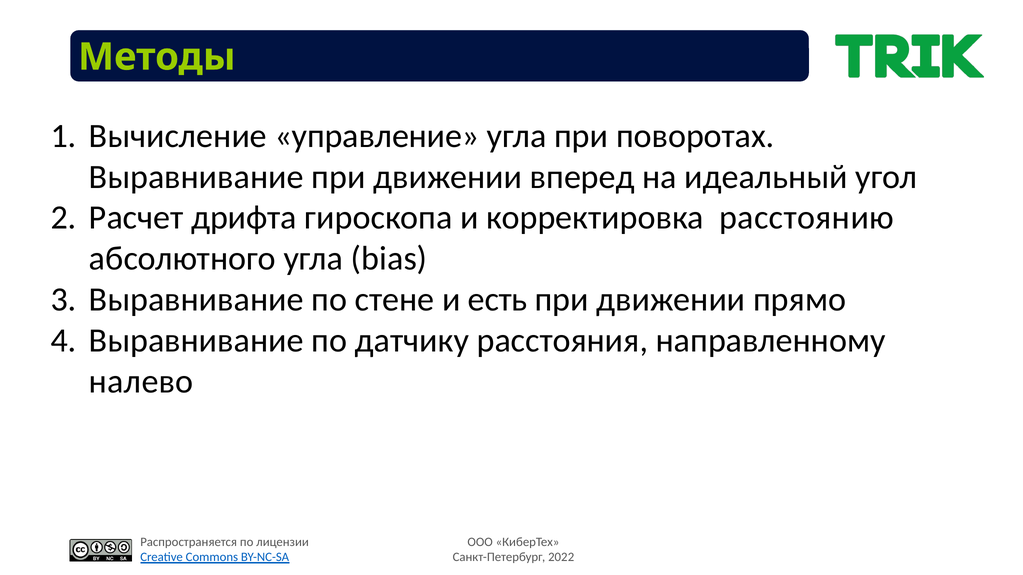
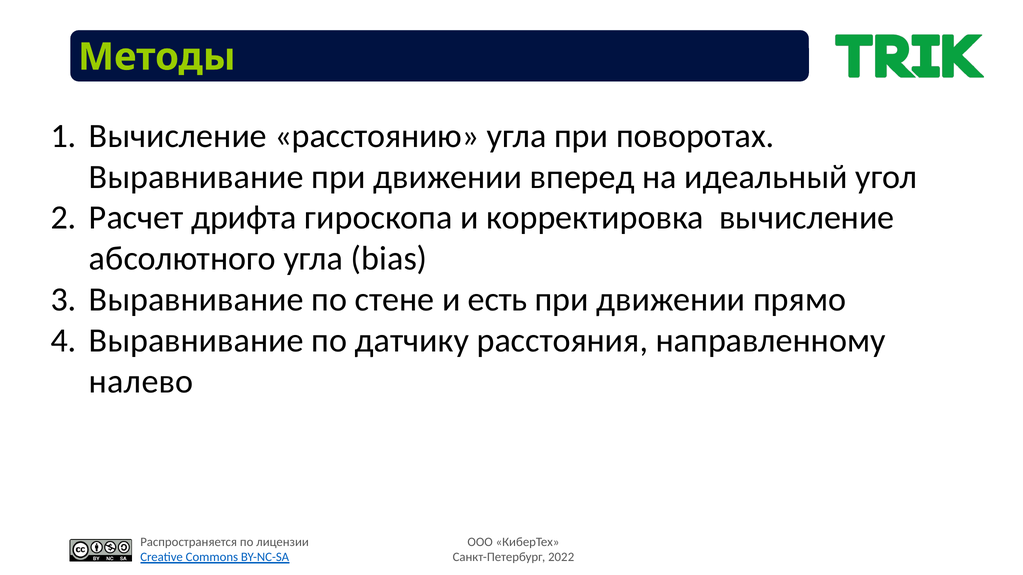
управление: управление -> расстоянию (377, 136)
корректировка расстоянию: расстоянию -> вычисление (807, 218)
